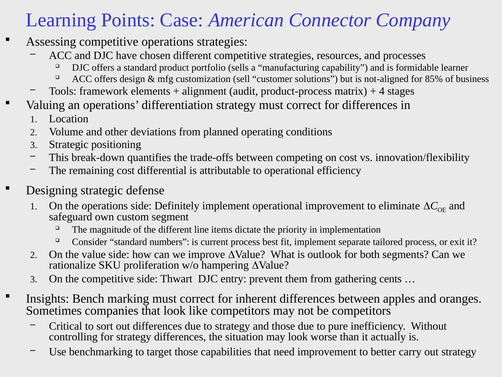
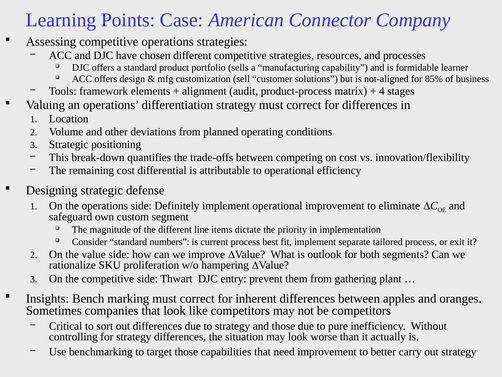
cents: cents -> plant (390, 278)
